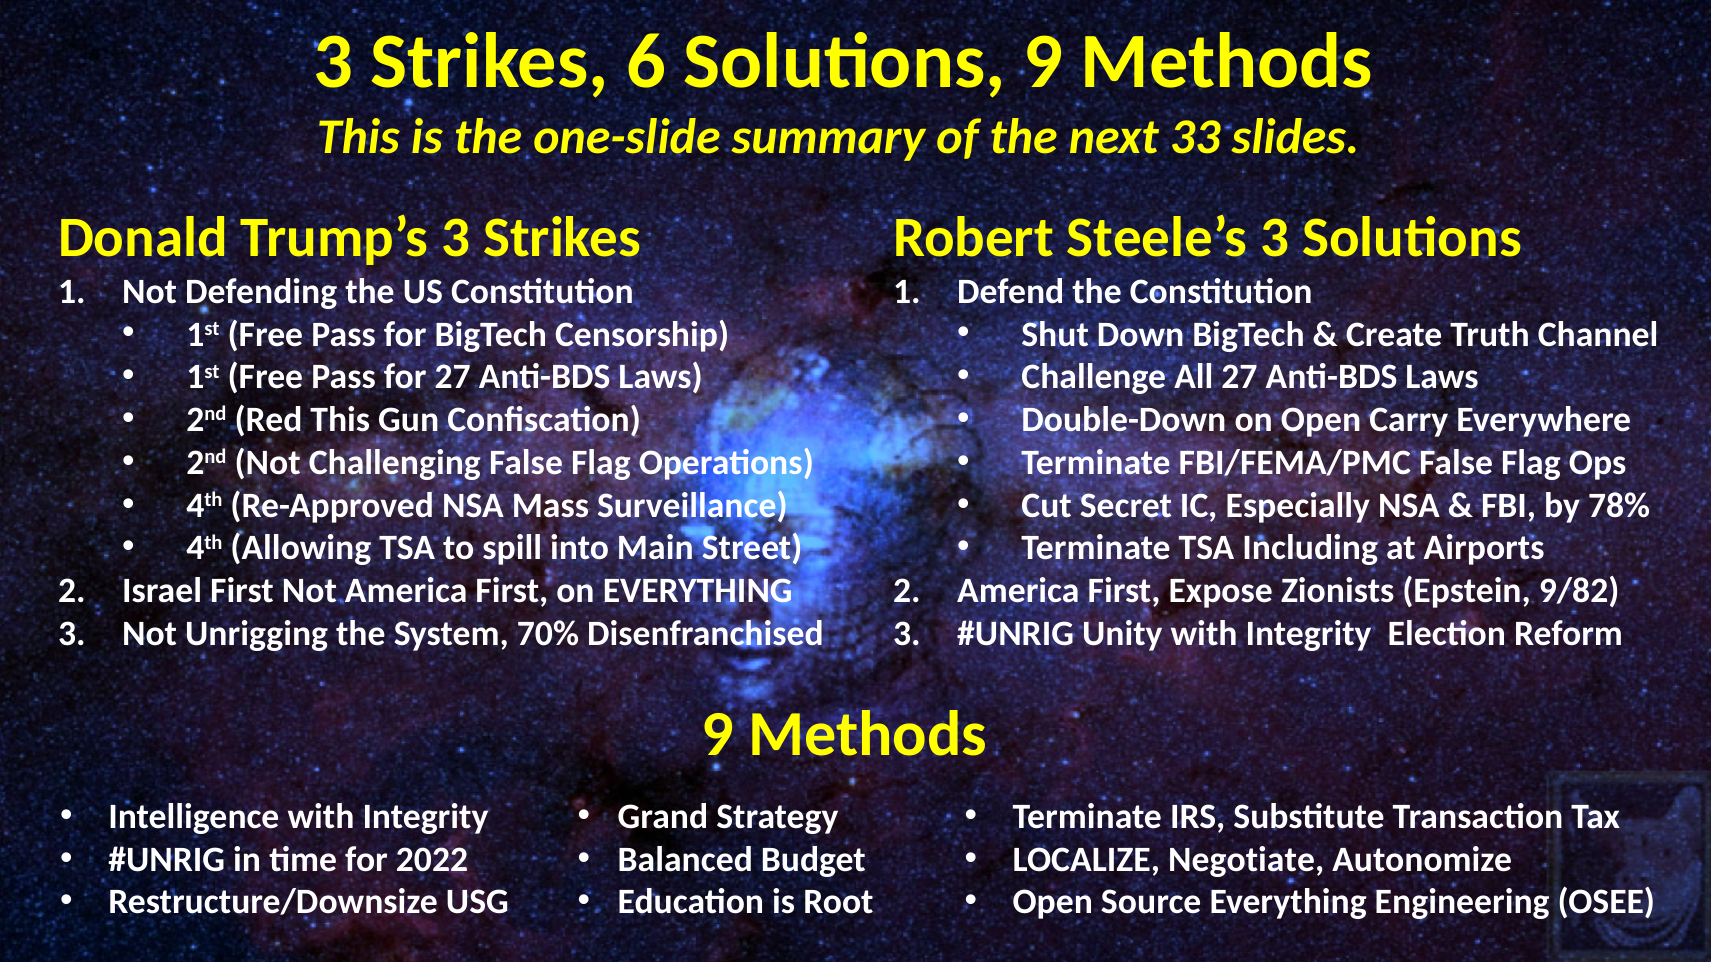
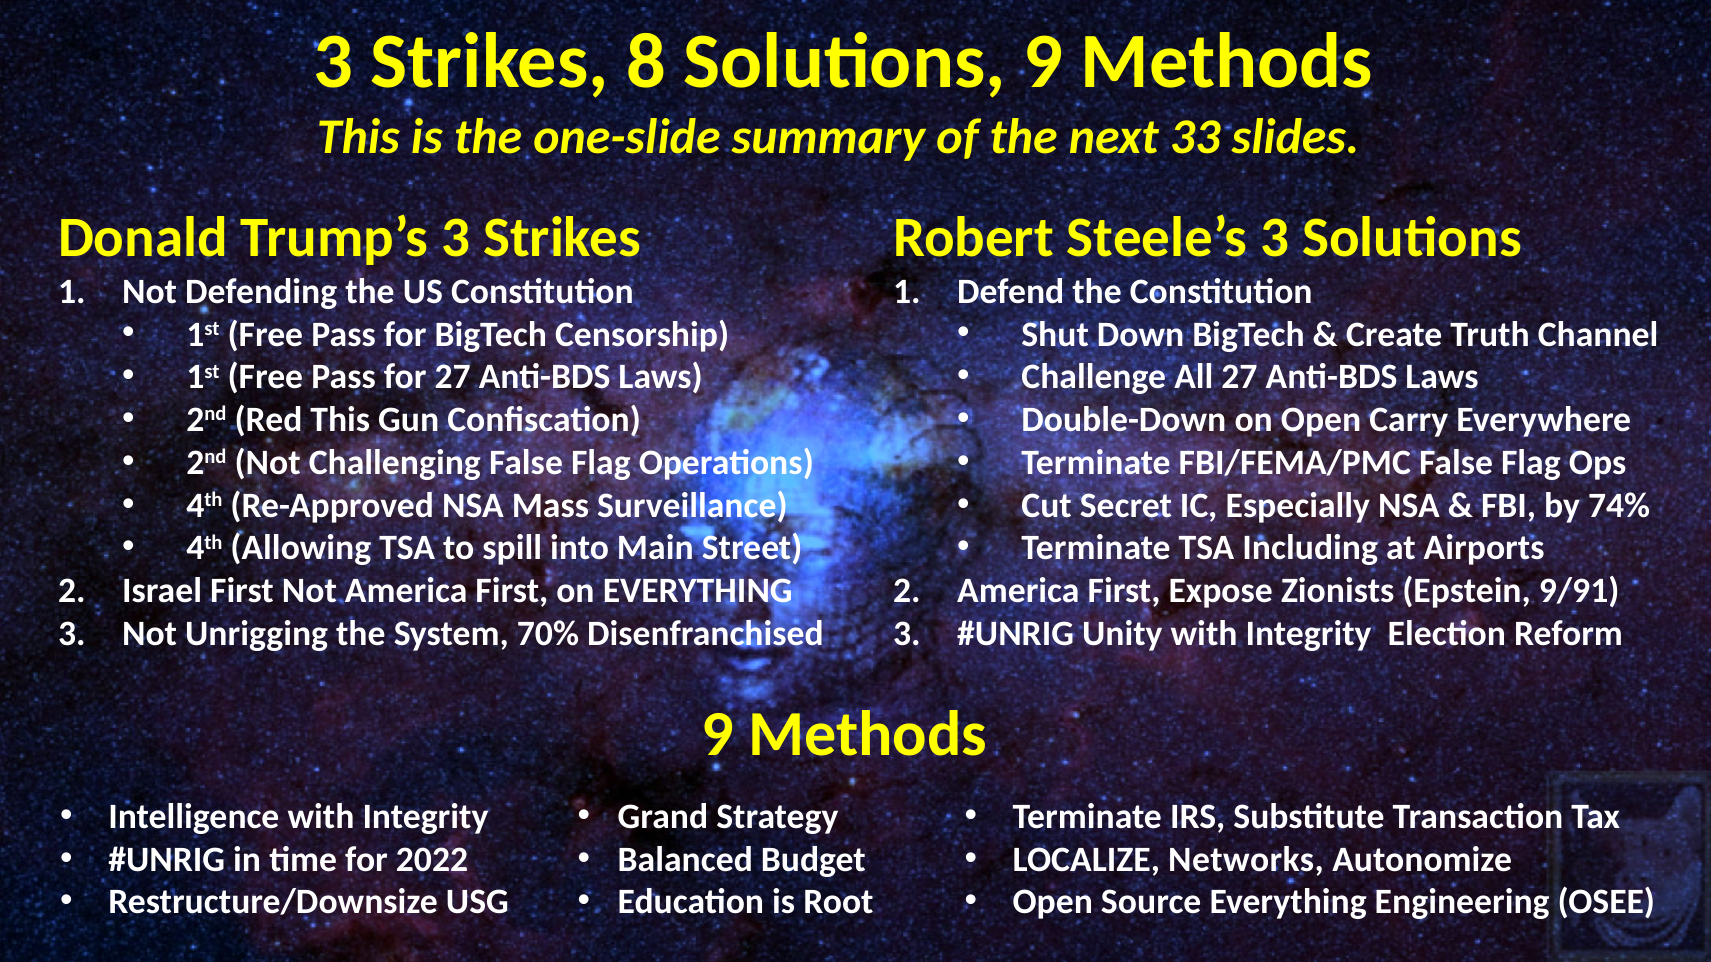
6: 6 -> 8 (646, 62)
78%: 78% -> 74% (1619, 506)
9/82: 9/82 -> 9/91 (1579, 591)
Negotiate: Negotiate -> Networks (1246, 860)
